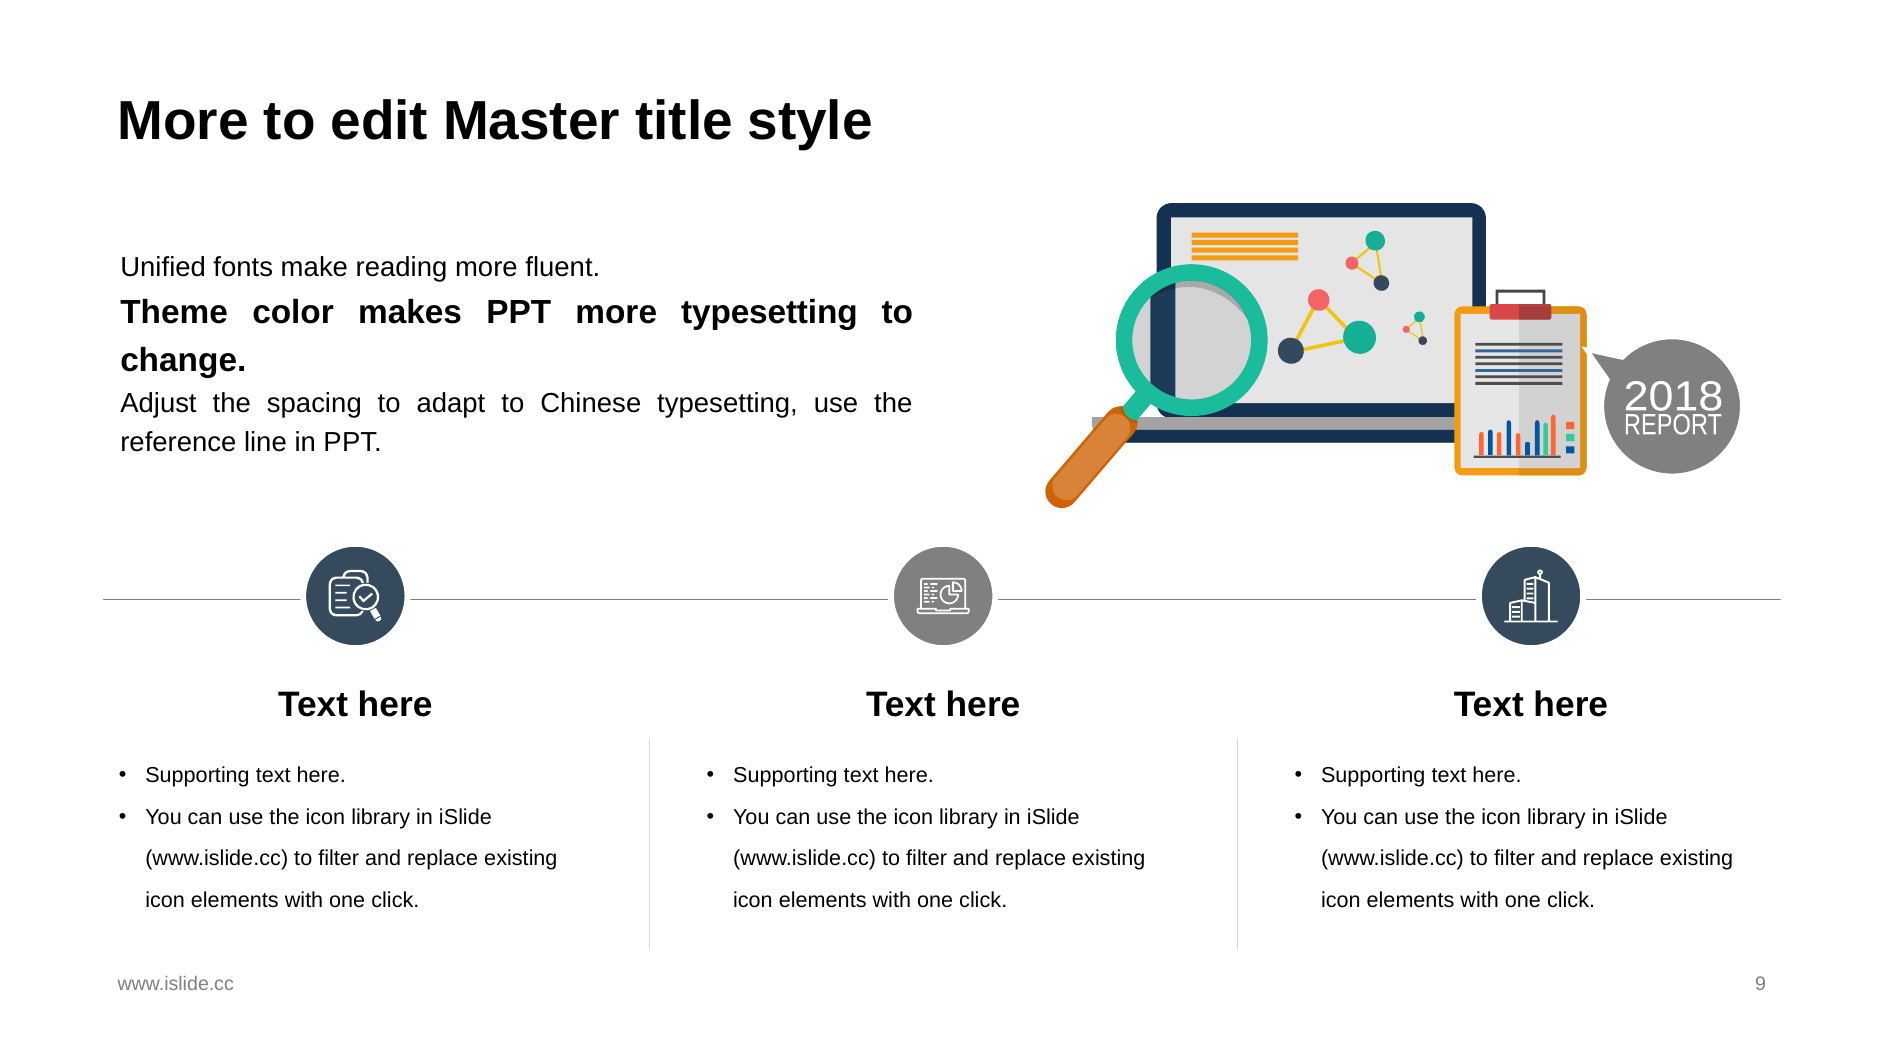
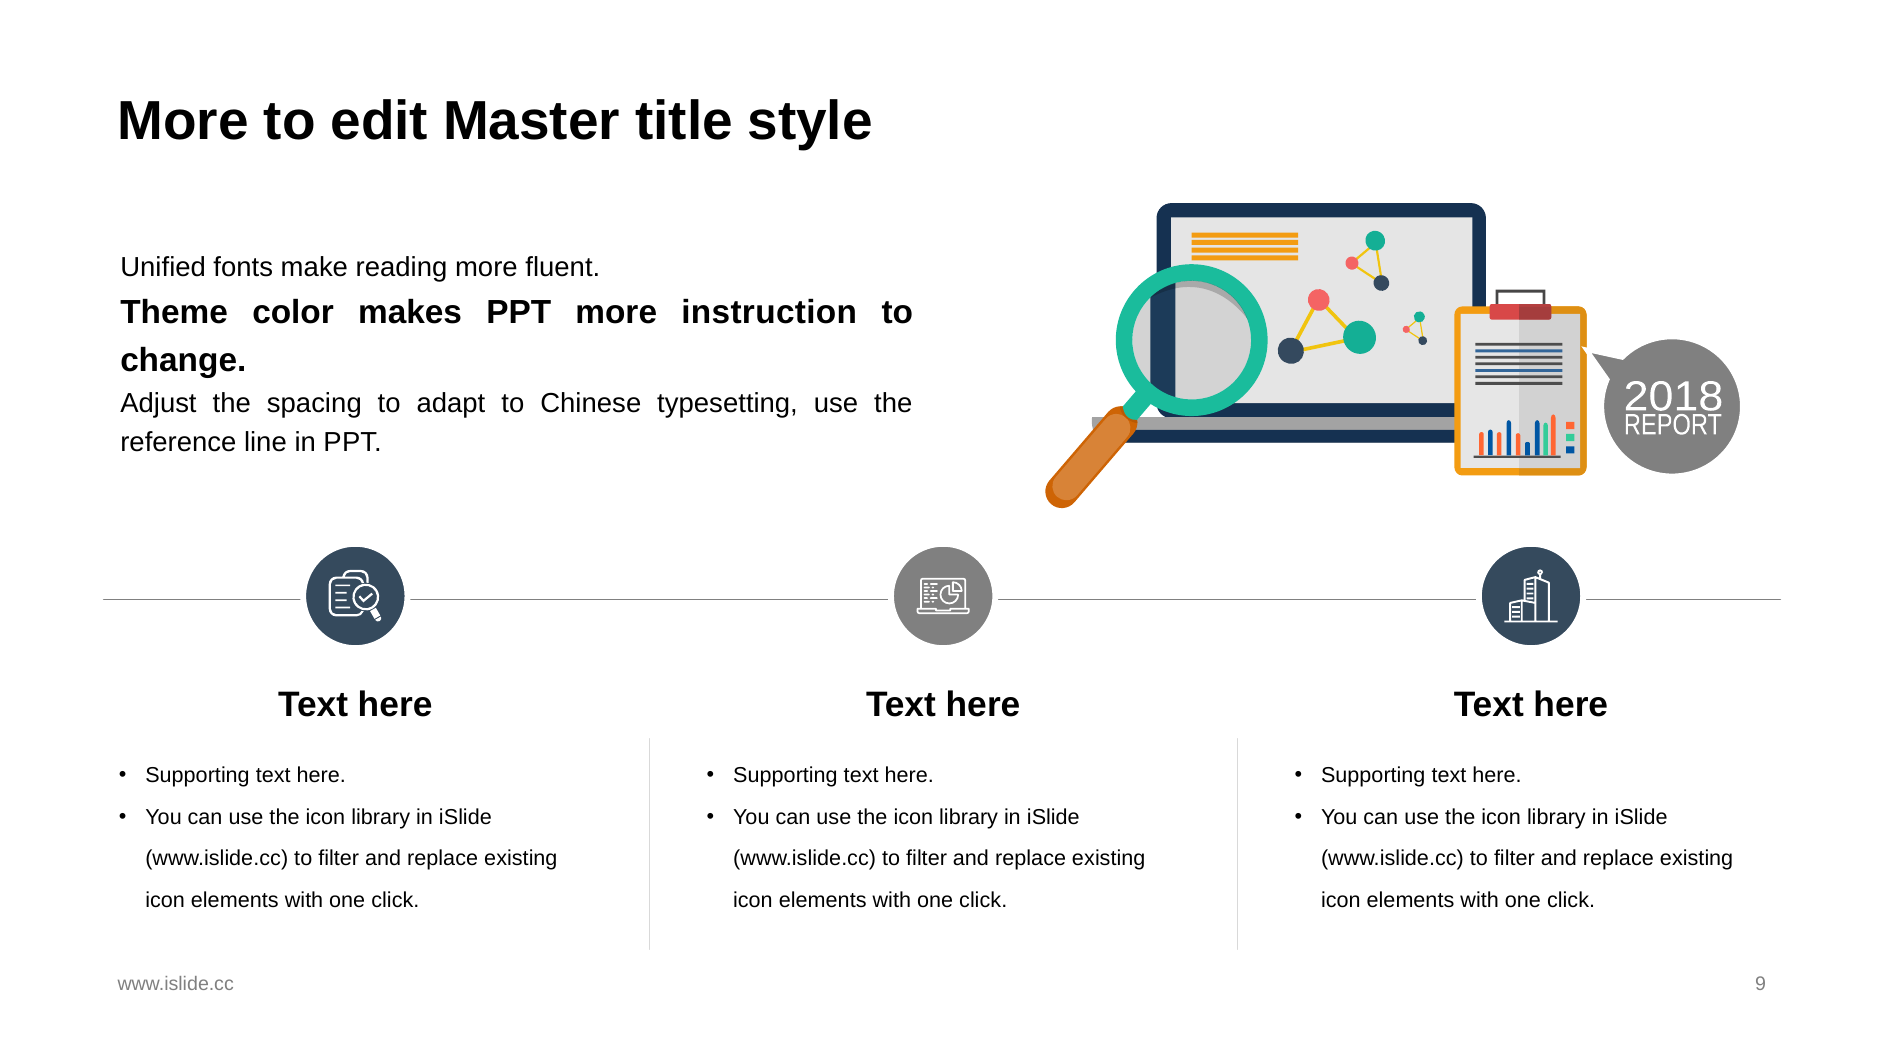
more typesetting: typesetting -> instruction (769, 313)
